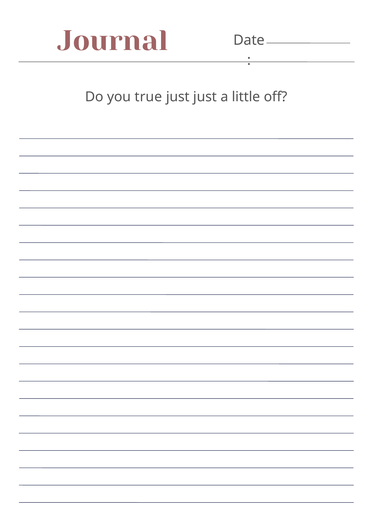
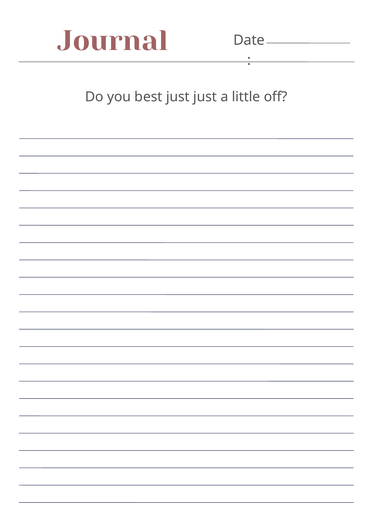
true: true -> best (148, 97)
